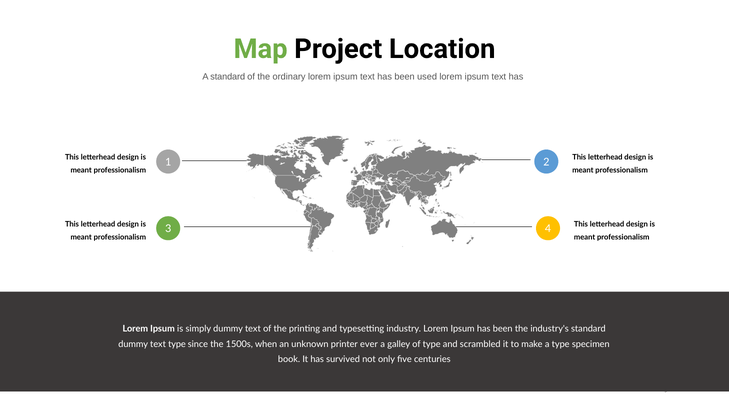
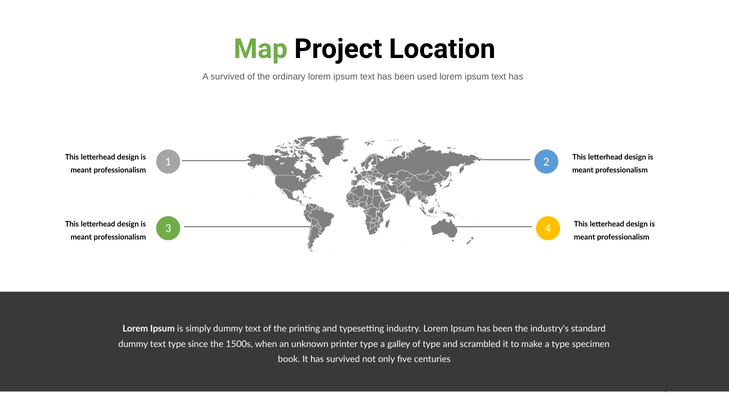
A standard: standard -> survived (228, 77)
printer ever: ever -> type (369, 344)
